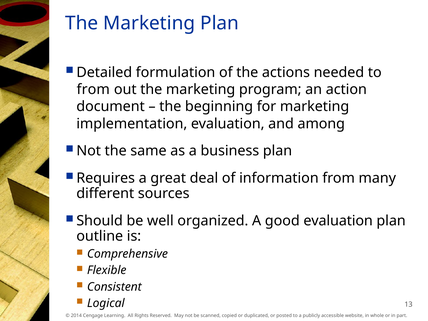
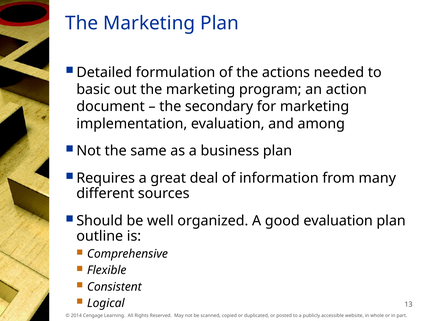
from: from -> basic (93, 89)
beginning: beginning -> secondary (219, 107)
